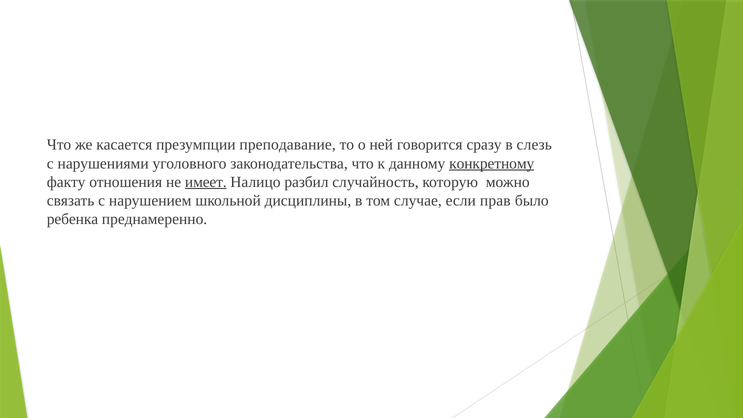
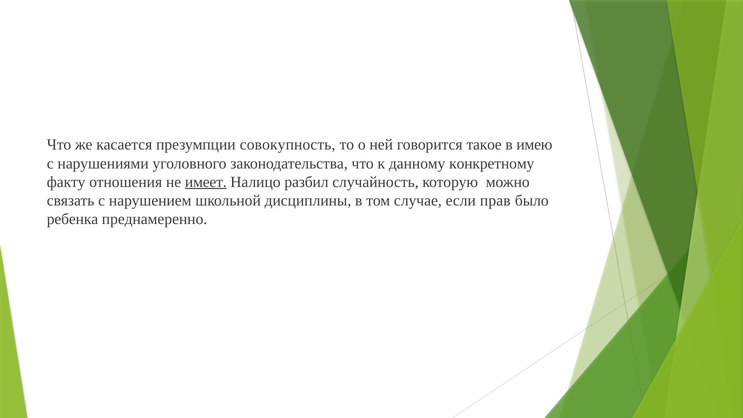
преподавание: преподавание -> совокупность (288, 145)
сразу: сразу -> такое (484, 145)
слезь: слезь -> имею (534, 145)
конкретному underline: present -> none (492, 163)
